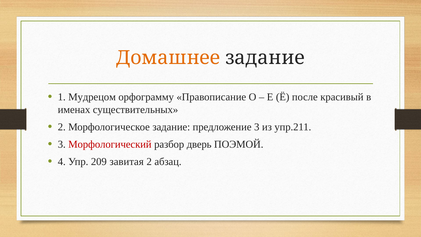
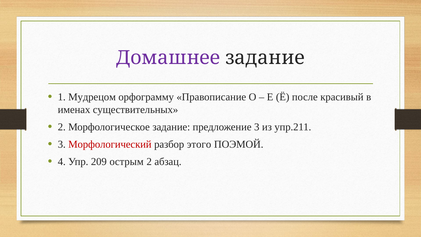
Домашнее colour: orange -> purple (168, 58)
дверь: дверь -> этого (199, 144)
завитая: завитая -> острым (127, 162)
